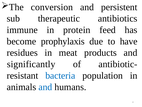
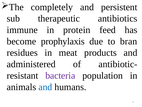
conversion: conversion -> completely (52, 7)
have: have -> bran (129, 41)
significantly: significantly -> administered (31, 64)
bacteria colour: blue -> purple (60, 75)
